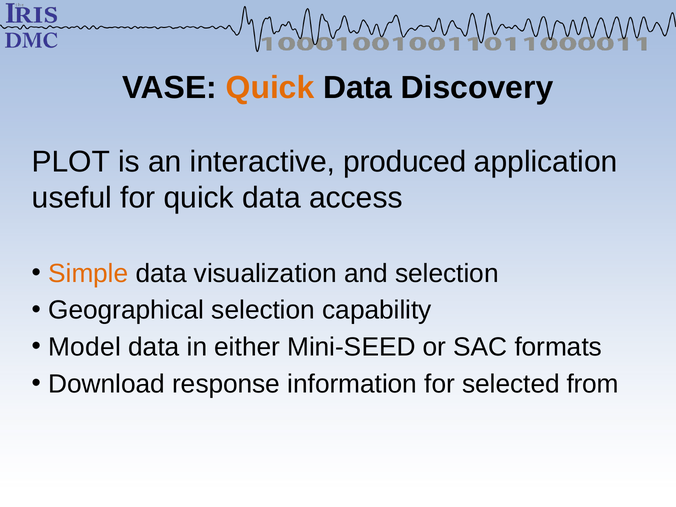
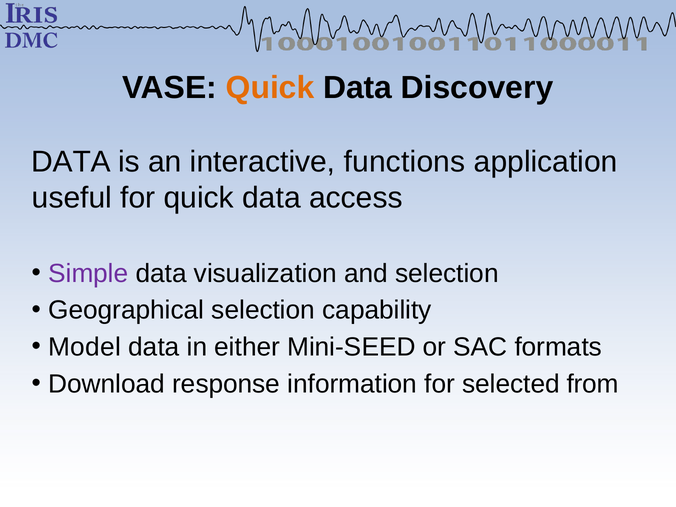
PLOT: PLOT -> DATA (71, 162)
produced: produced -> functions (404, 162)
Simple colour: orange -> purple (88, 273)
